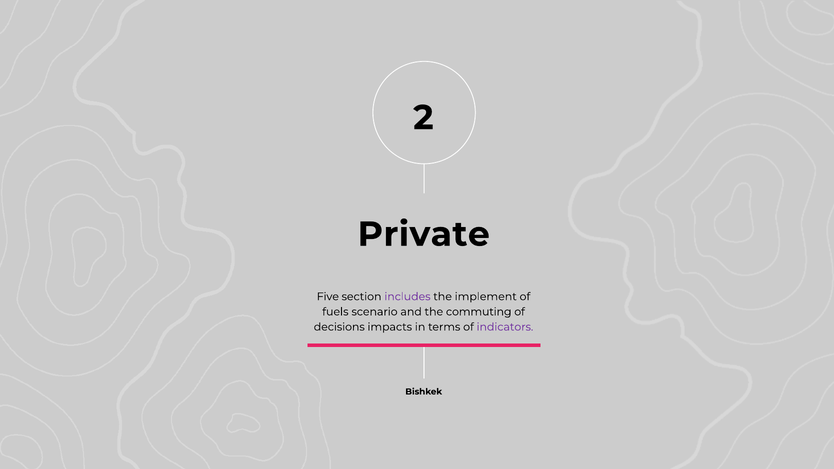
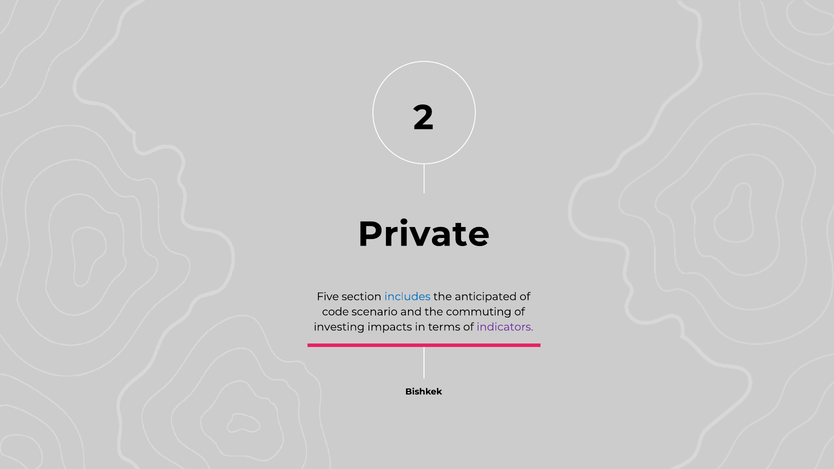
includes colour: purple -> blue (407, 297)
implement: implement -> anticipated (486, 297)
fuels: fuels -> code (335, 312)
decisions: decisions -> investing (339, 327)
